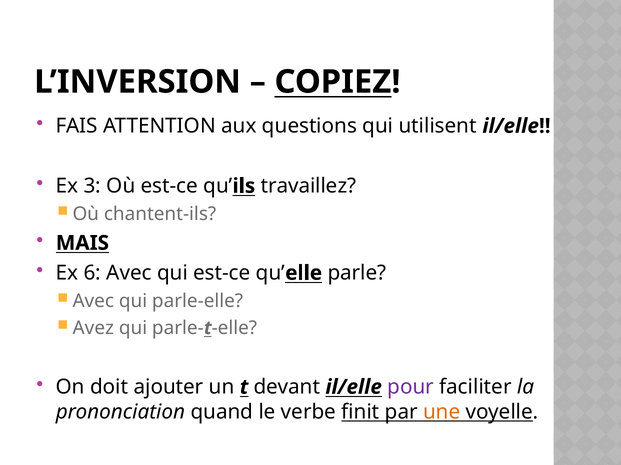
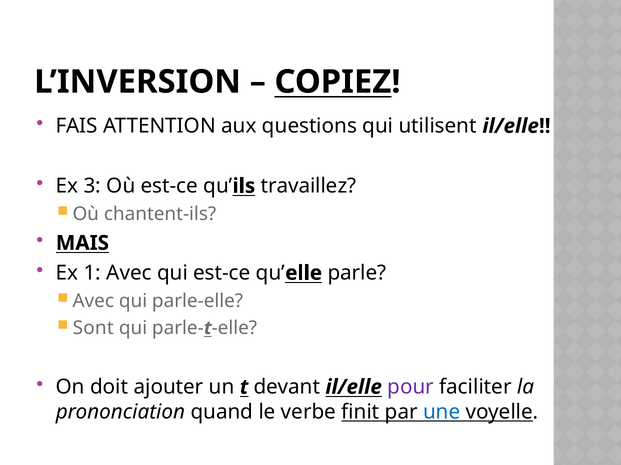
6: 6 -> 1 (92, 273)
Avez: Avez -> Sont (93, 328)
une colour: orange -> blue (442, 412)
